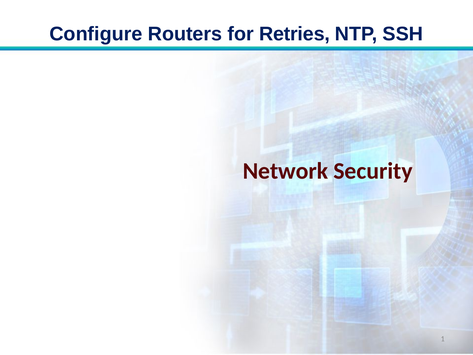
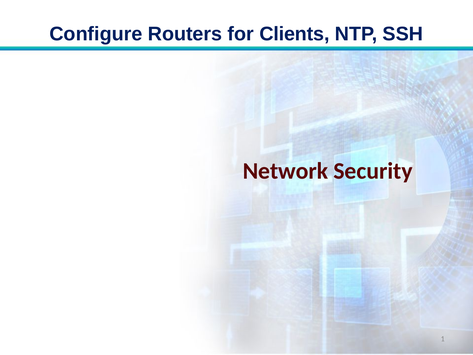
Retries: Retries -> Clients (294, 34)
